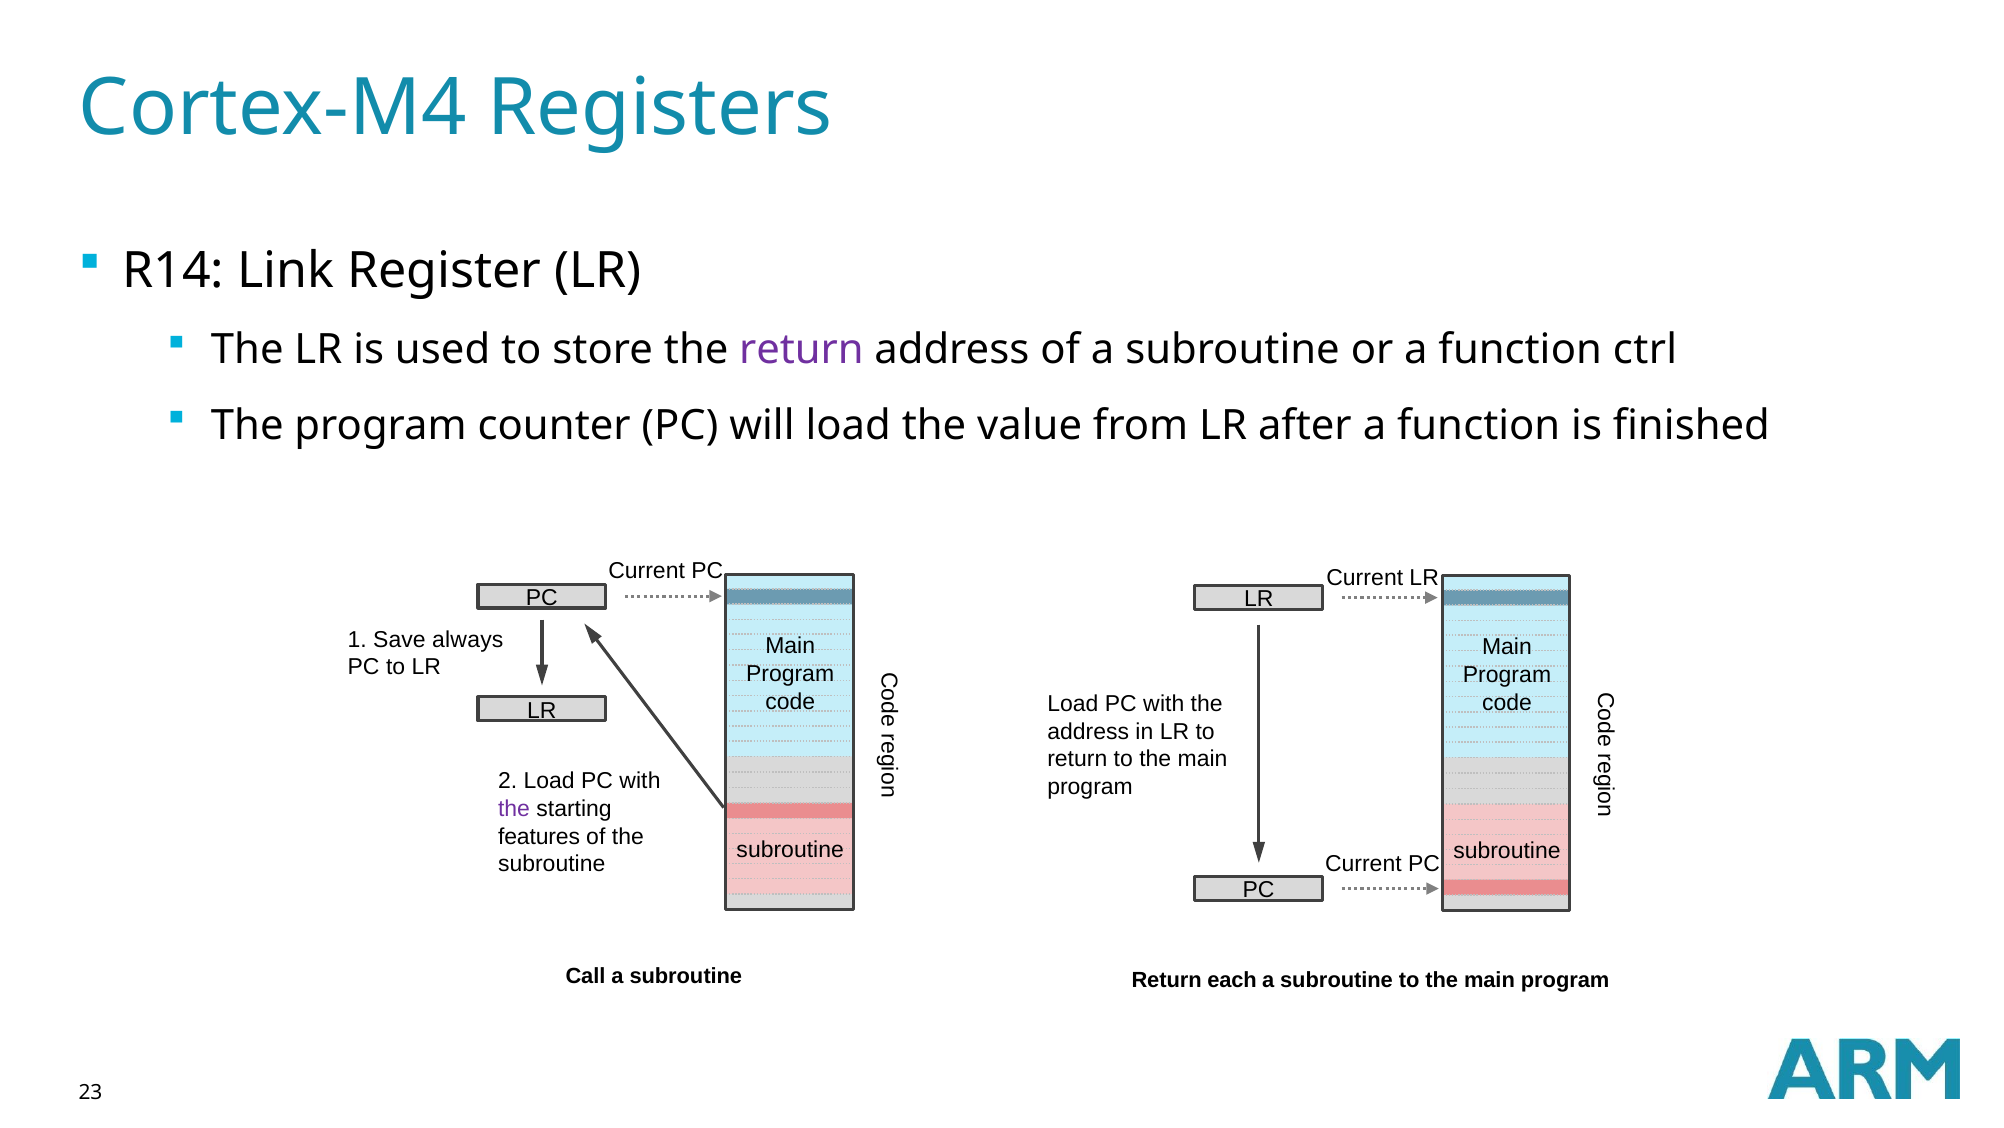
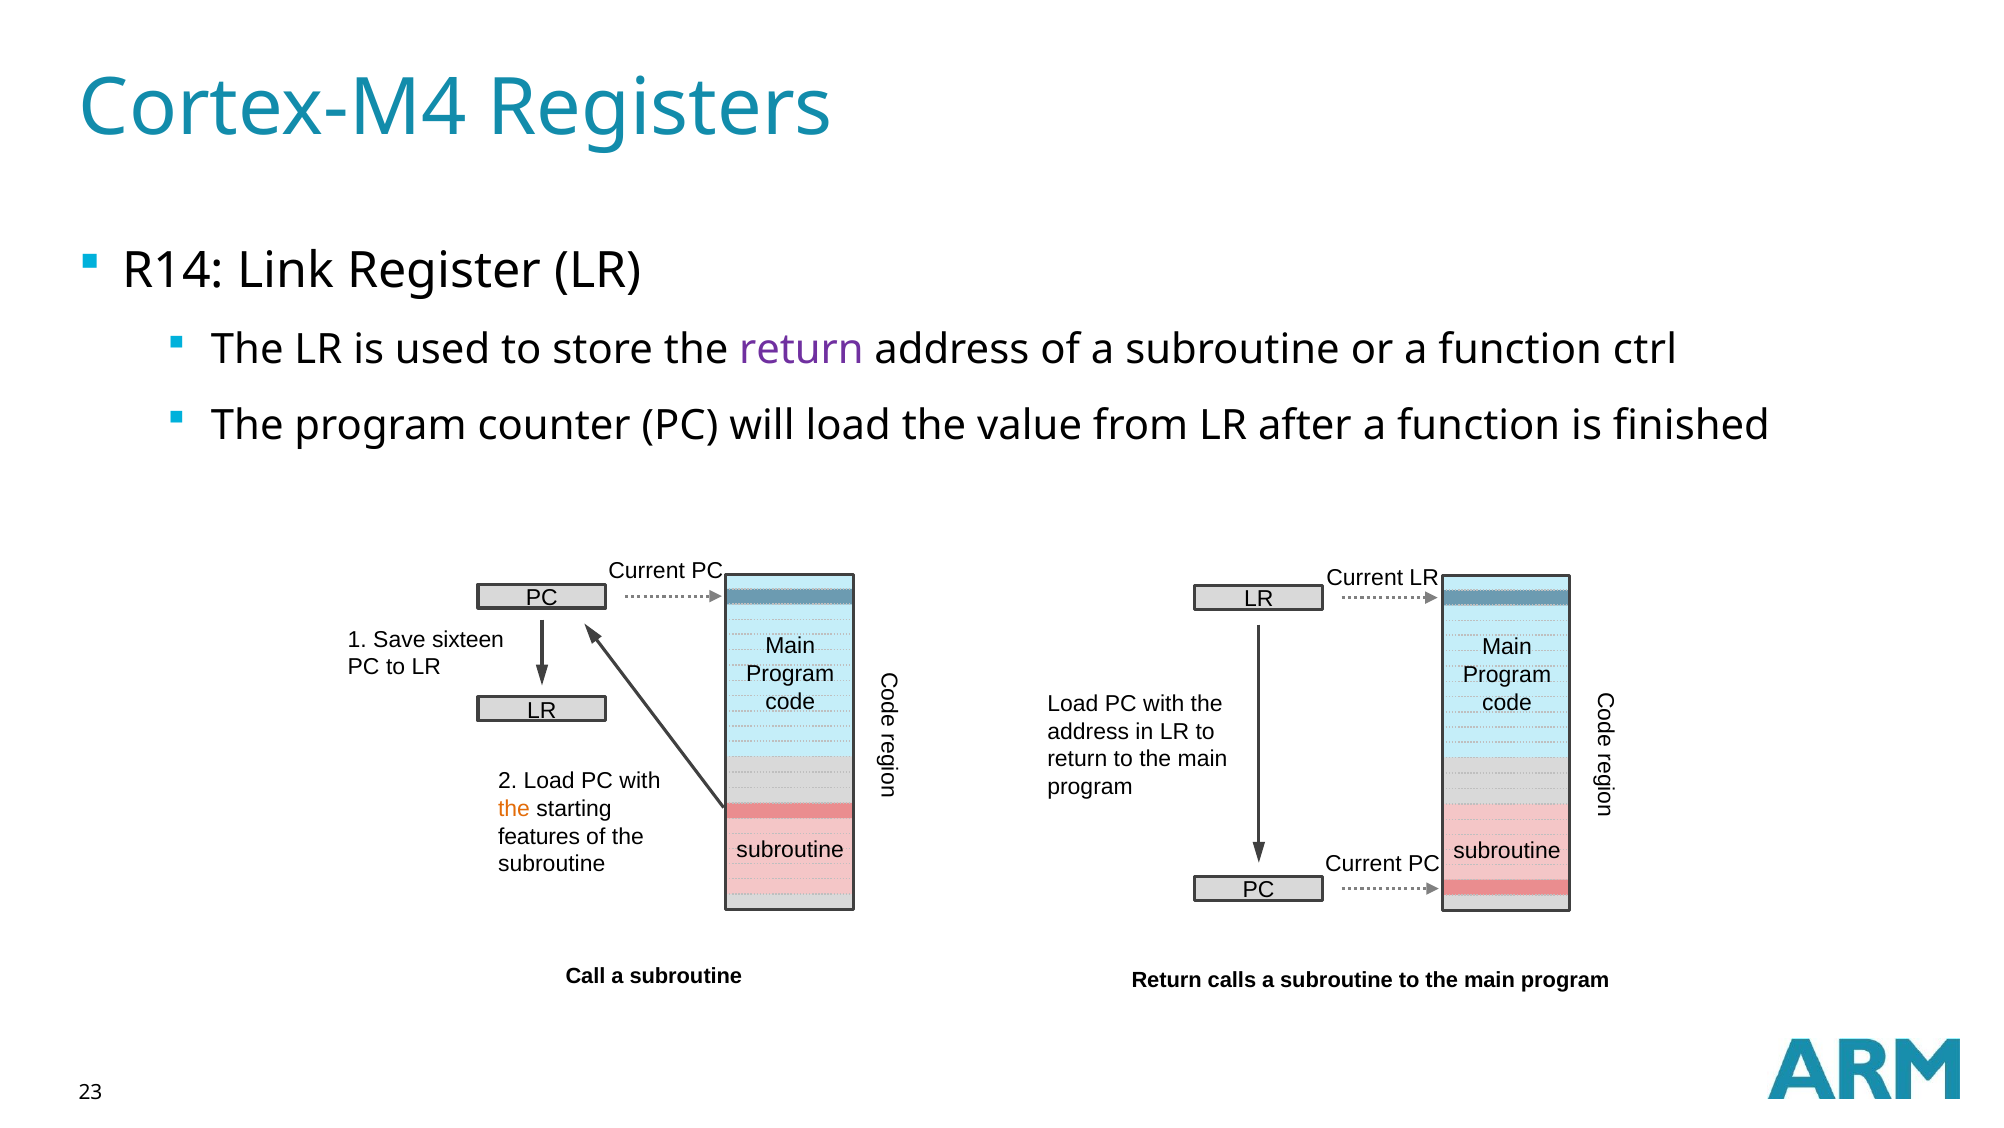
always: always -> sixteen (468, 640)
the colour: purple -> orange (514, 809)
each: each -> calls (1232, 980)
